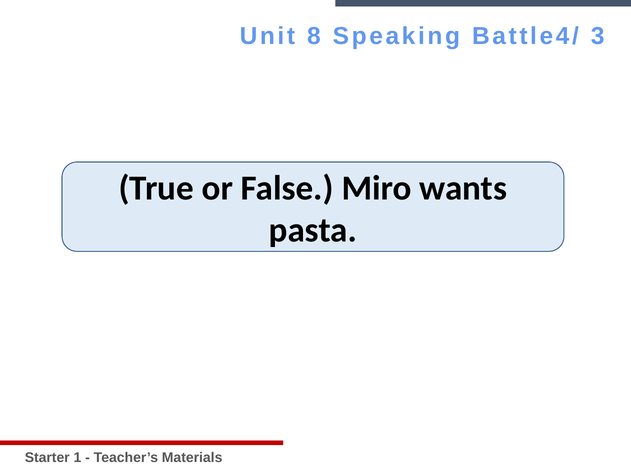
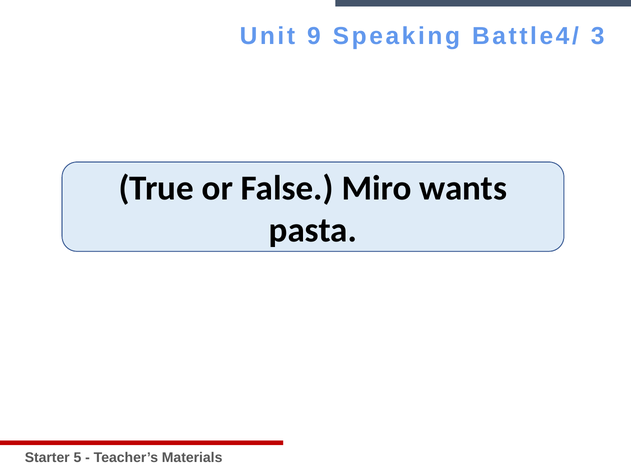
8: 8 -> 9 (314, 36)
1: 1 -> 5 (77, 458)
